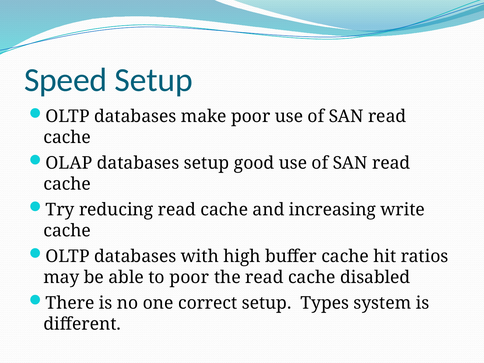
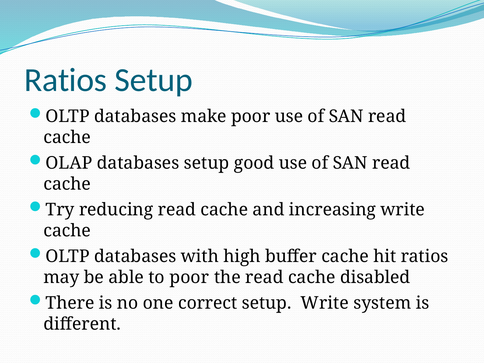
Speed: Speed -> Ratios (66, 80)
setup Types: Types -> Write (325, 303)
